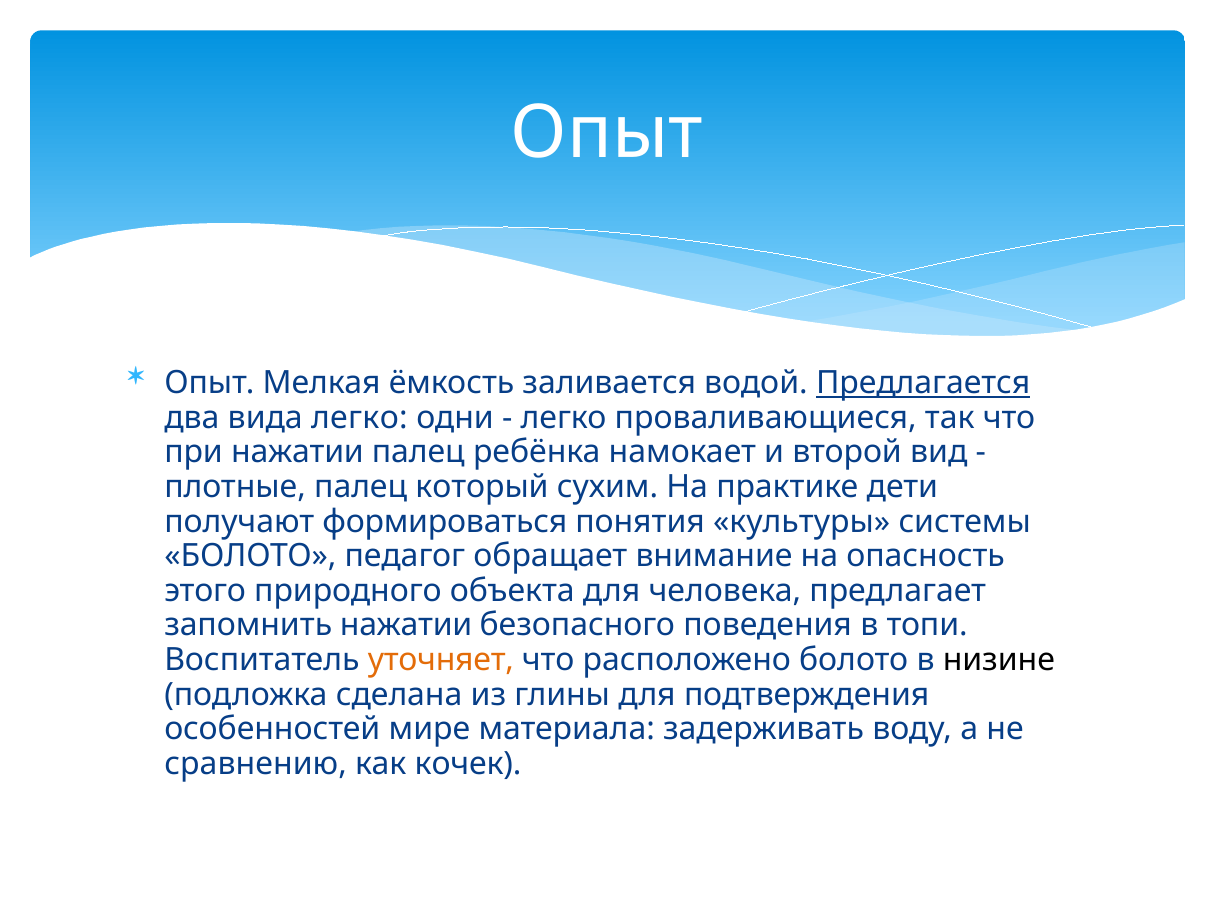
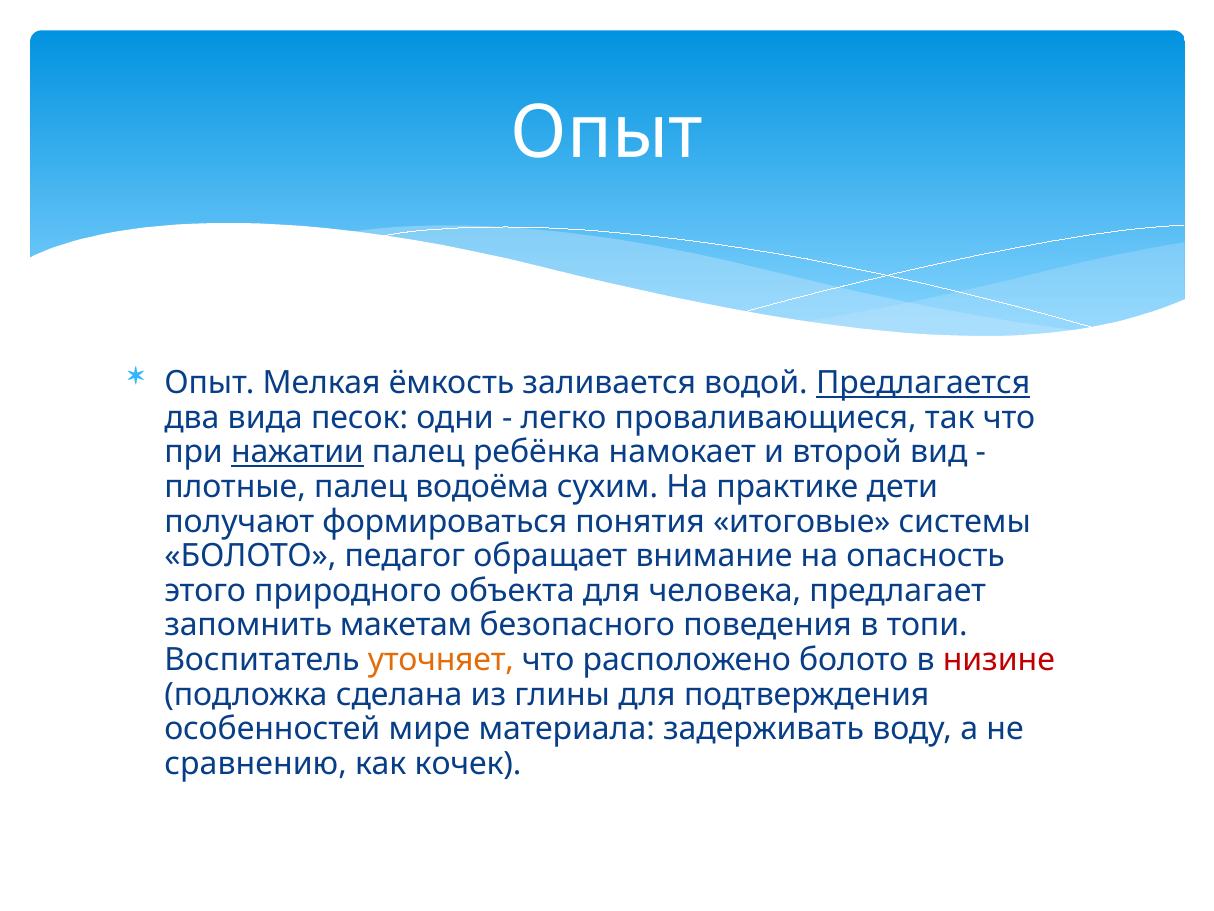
вида легко: легко -> песок (360, 417)
нажатии underline: none -> present (298, 452)
который: который -> водоёма (482, 487)
культуры: культуры -> итоговые (802, 521)
запомнить нажатии: нажатии -> макетам (406, 625)
низине colour: black -> red (999, 660)
